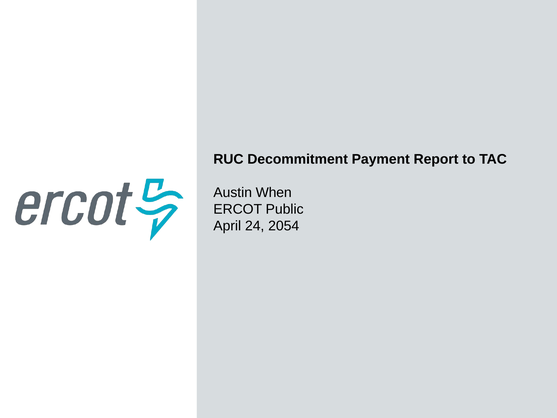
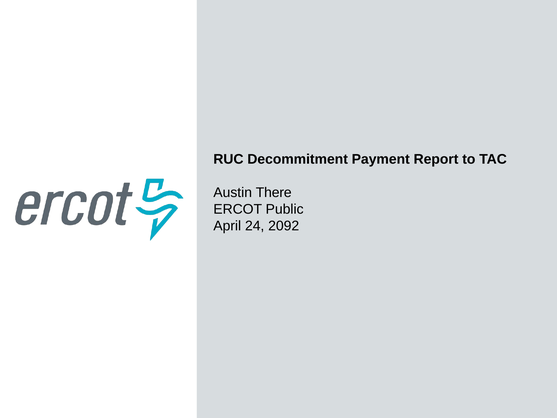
When: When -> There (274, 192)
2054: 2054 -> 2092 (284, 226)
